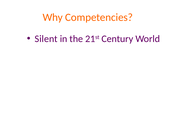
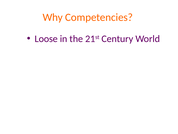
Silent: Silent -> Loose (46, 39)
